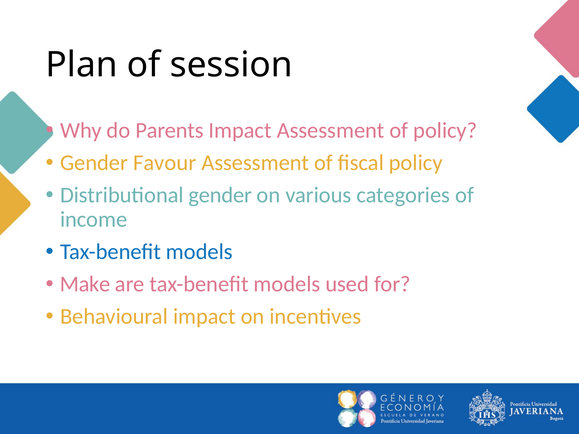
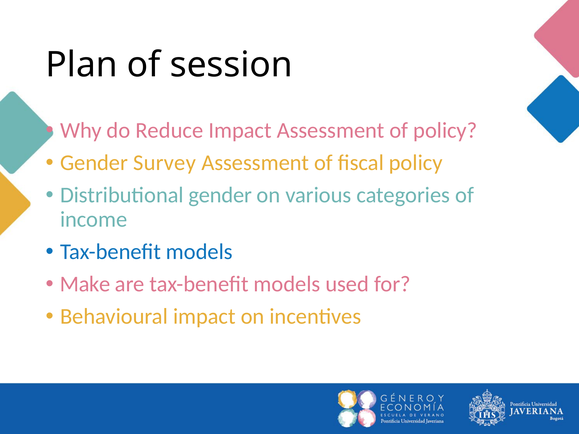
Parents: Parents -> Reduce (169, 131)
Favour: Favour -> Survey (165, 163)
